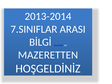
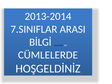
MAZERETTEN: MAZERETTEN -> CÜMLELERDE (48, 55)
